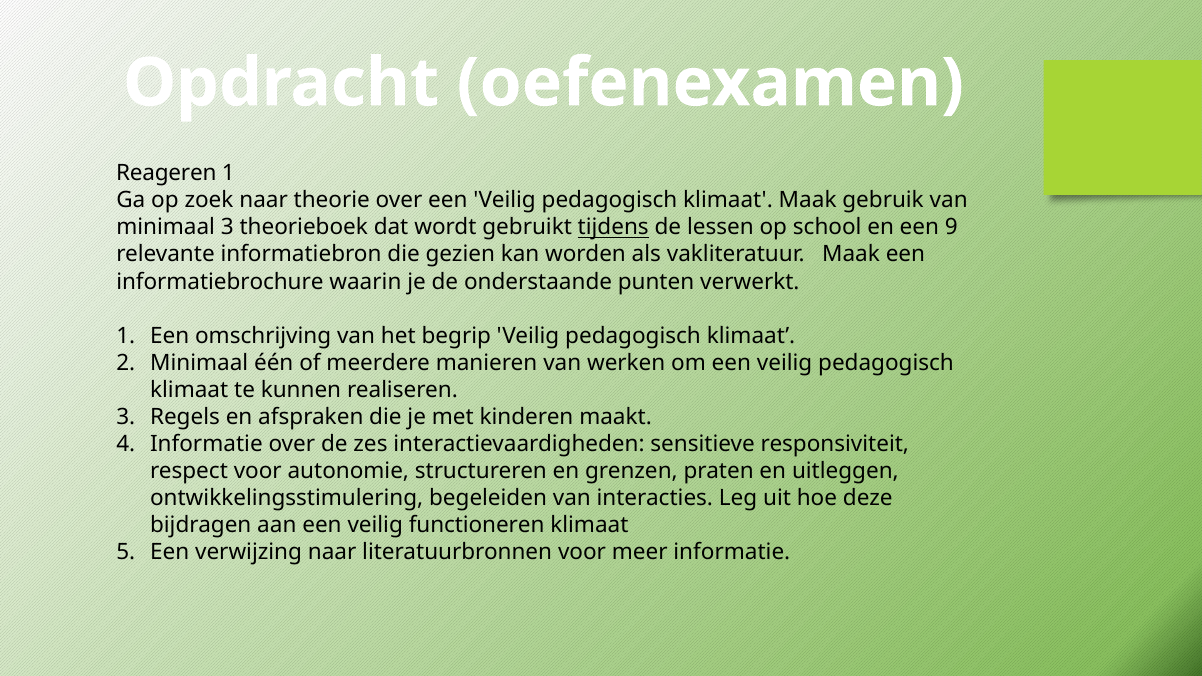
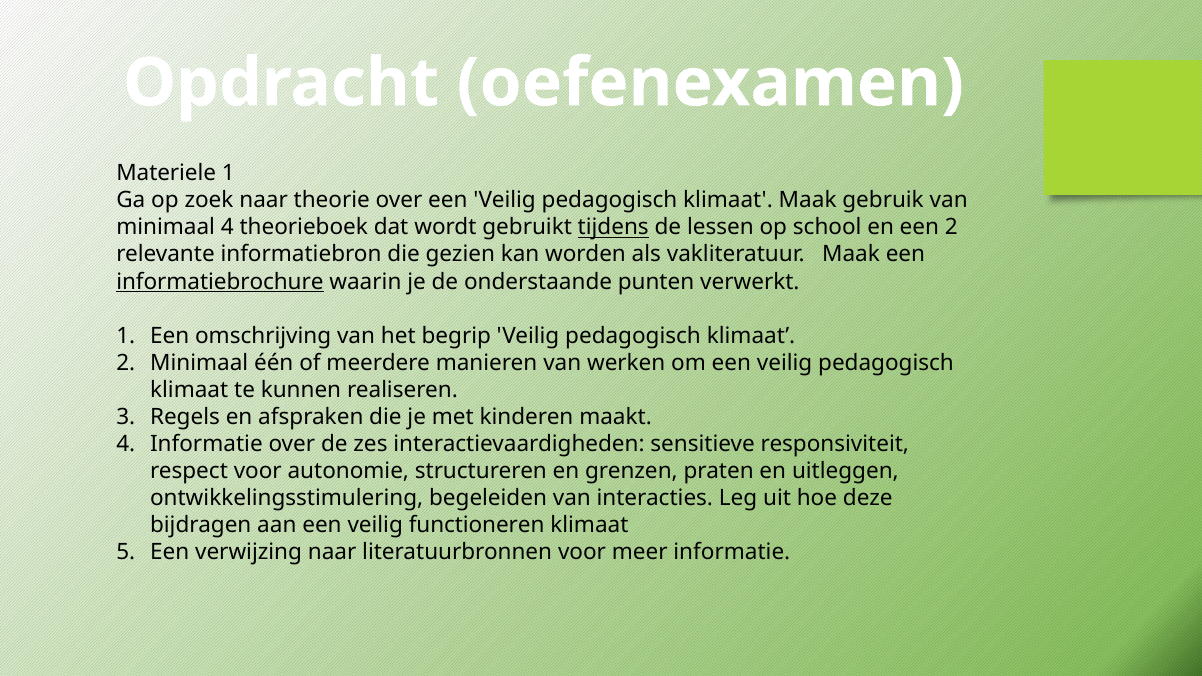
Reageren: Reageren -> Materiele (166, 173)
minimaal 3: 3 -> 4 (227, 228)
een 9: 9 -> 2 (951, 228)
informatiebrochure underline: none -> present (220, 282)
